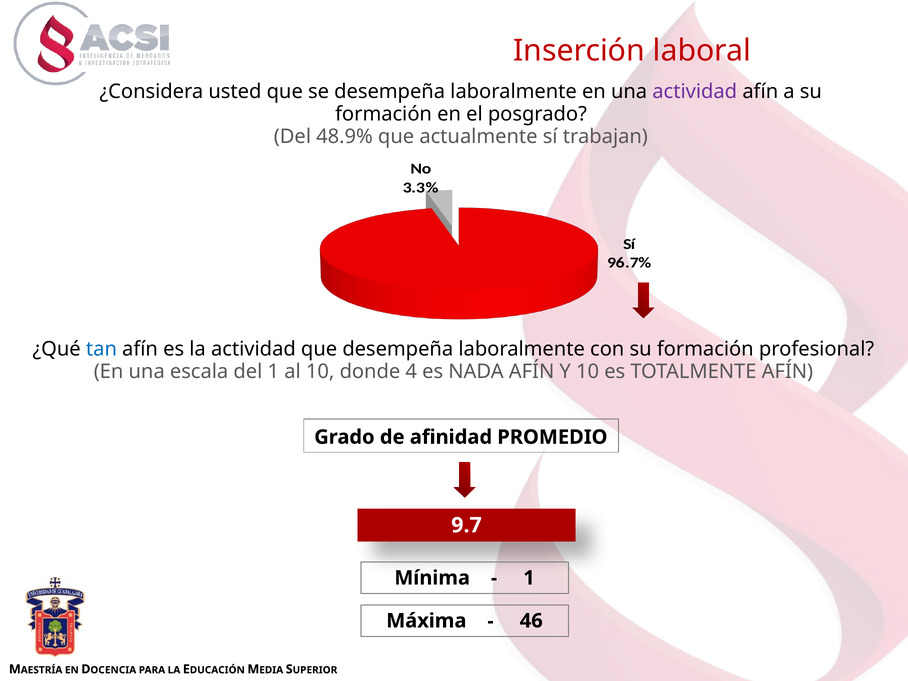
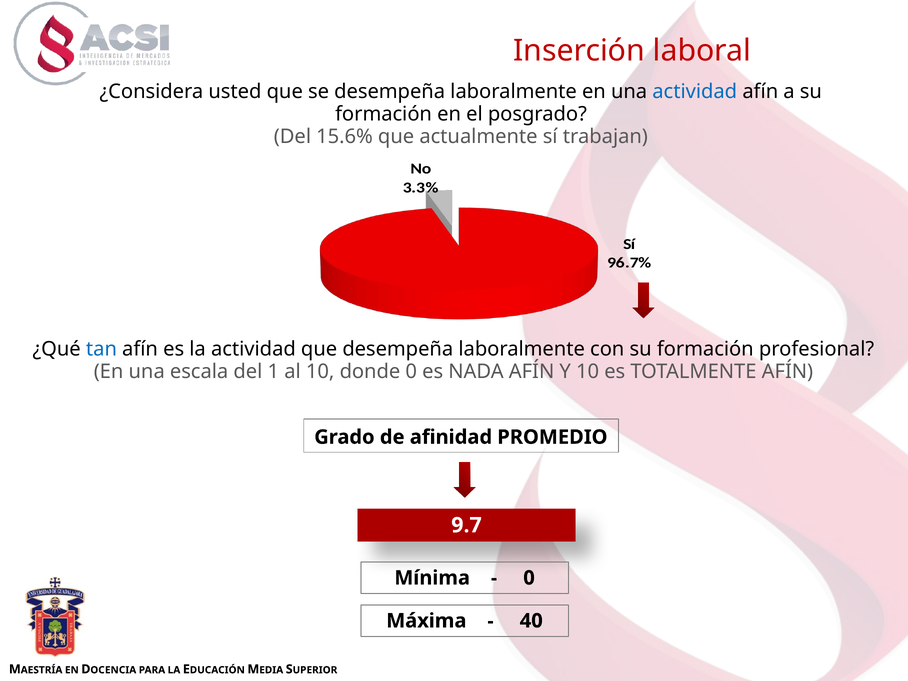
actividad colour: purple -> blue (695, 92)
48.9%: 48.9% -> 15.6% (345, 137)
donde 4: 4 -> 0 (411, 372)
1: 1 -> 0 (529, 578)
46: 46 -> 40 (531, 621)
